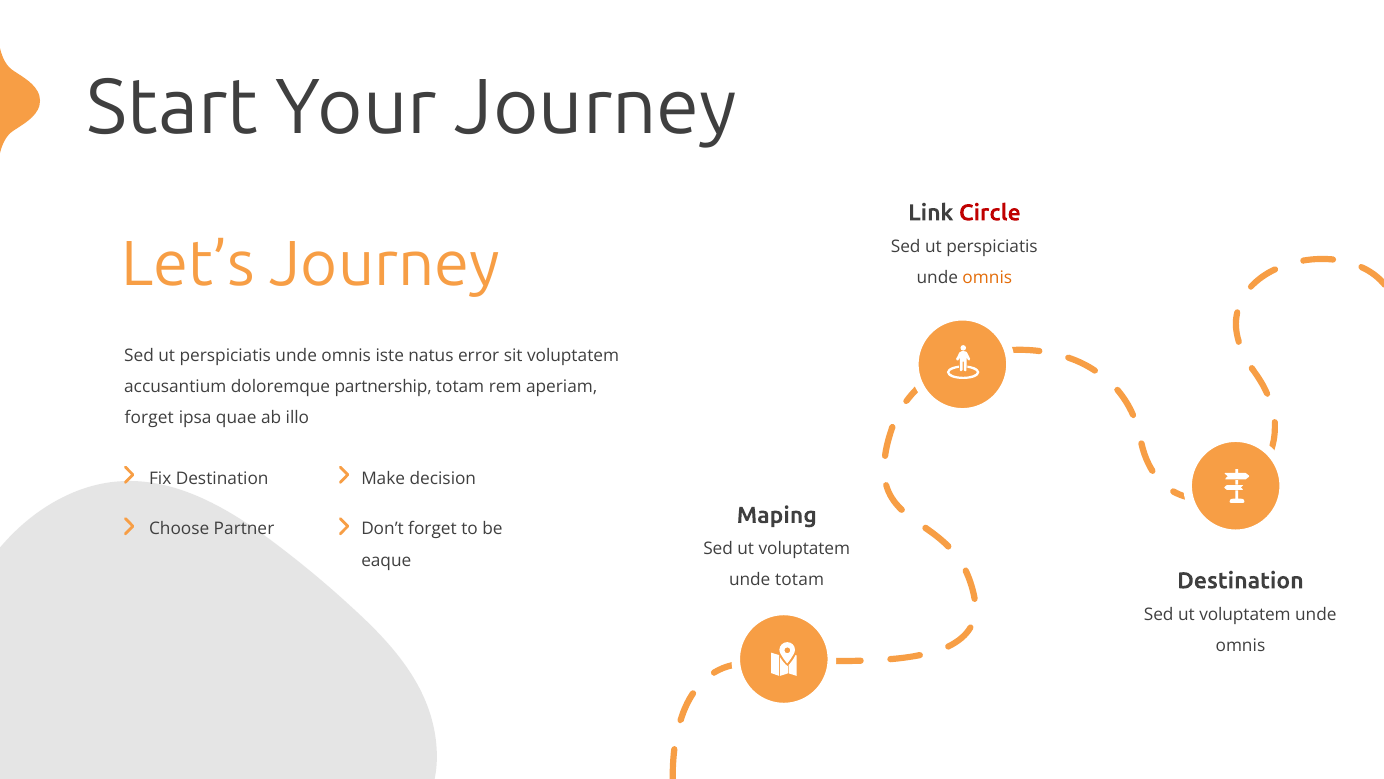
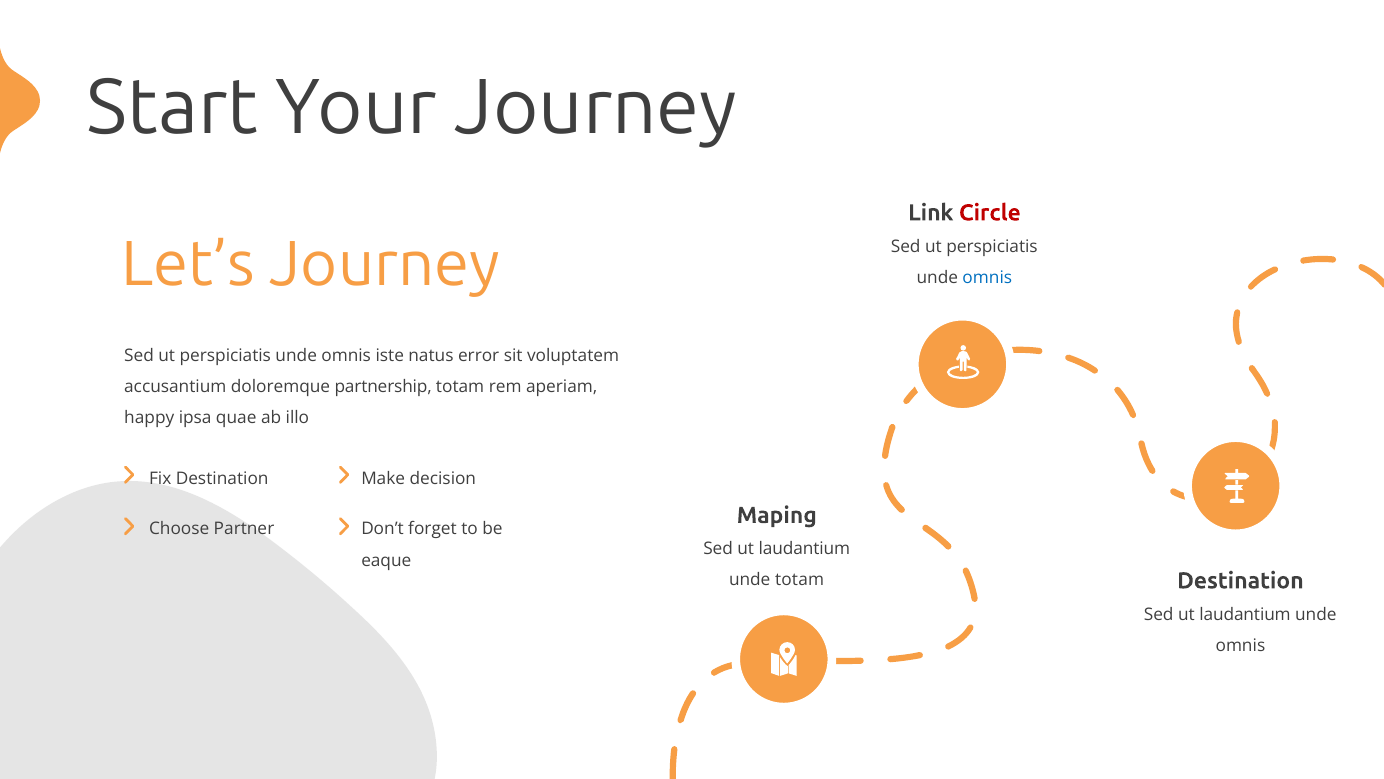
omnis colour: orange -> blue (987, 277)
forget: forget -> happy (149, 418)
voluptatem: voluptatem -> laudantium (804, 549)
voluptatem: voluptatem -> laudantium (1245, 614)
